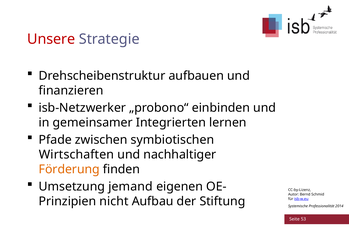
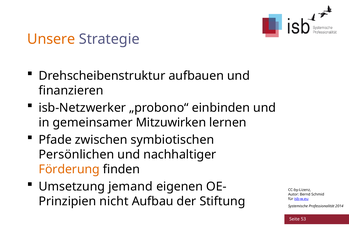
Unsere colour: red -> orange (51, 39)
Integrierten: Integrierten -> Mitzuwirken (171, 123)
Wirtschaften: Wirtschaften -> Persönlichen (76, 155)
